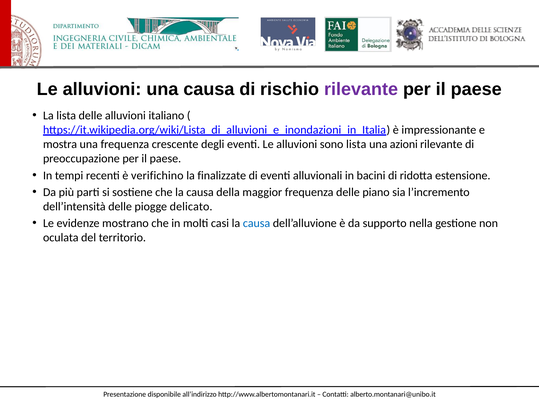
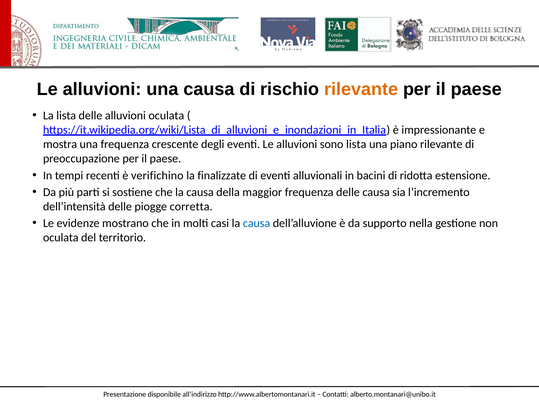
rilevante colour: purple -> orange (361, 89)
alluvioni italiano: italiano -> oculata (166, 115)
azioni: azioni -> piano (404, 144)
delle piano: piano -> causa (376, 192)
delicato: delicato -> corretta (191, 207)
